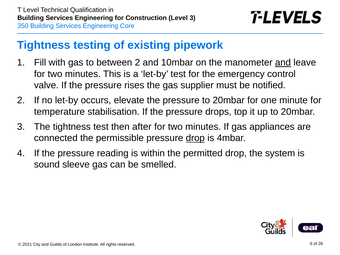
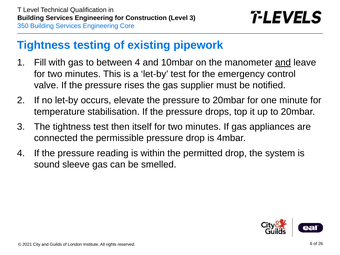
between 2: 2 -> 4 (137, 63)
after: after -> itself (142, 127)
drop underline: present -> none (195, 138)
